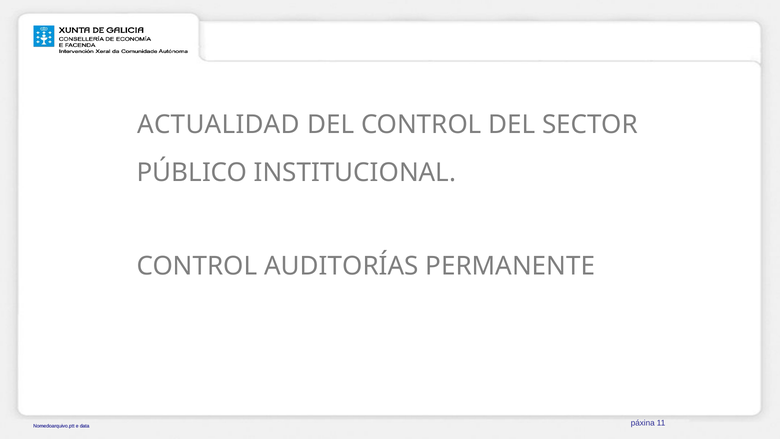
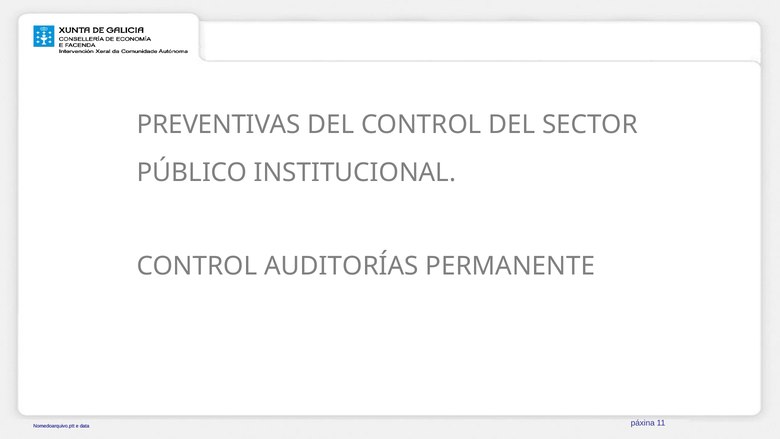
ACTUALIDAD: ACTUALIDAD -> PREVENTIVAS (219, 125)
